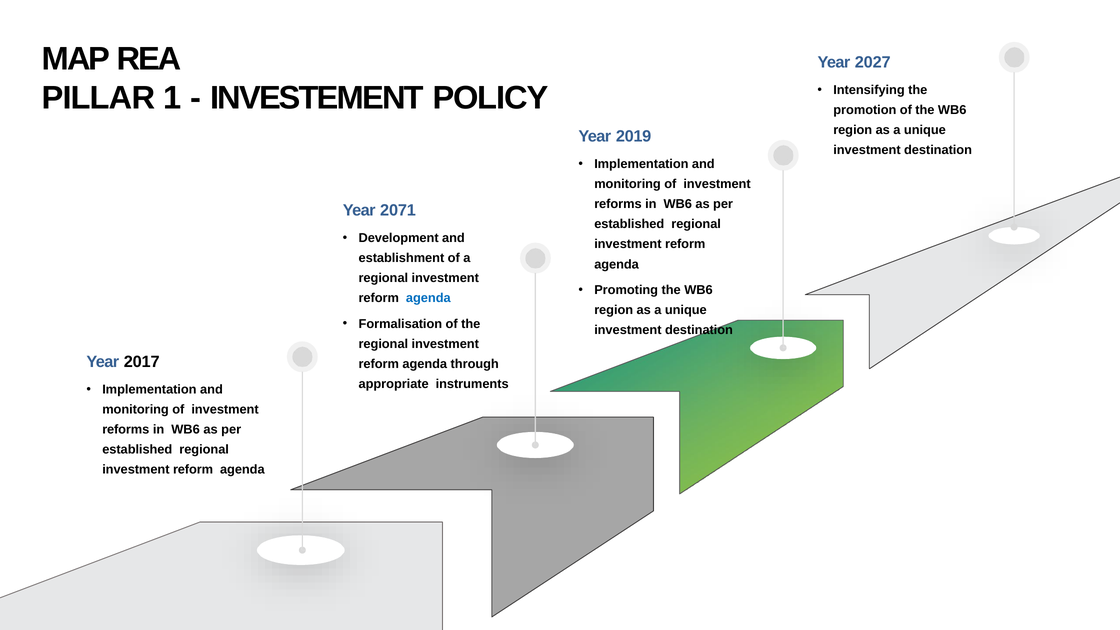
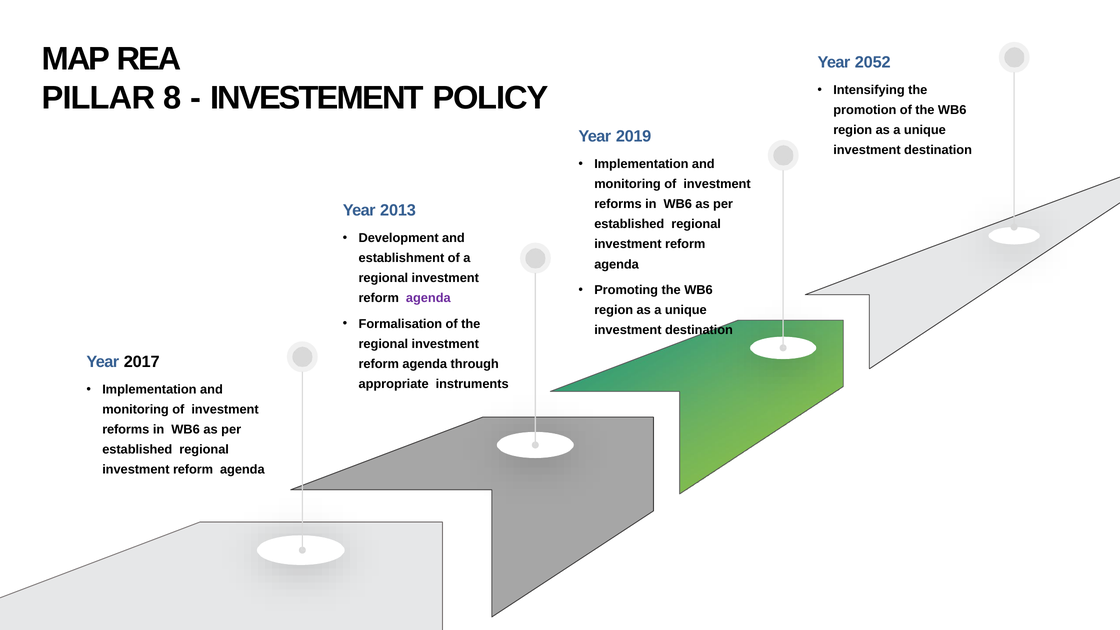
2027: 2027 -> 2052 (873, 63)
1: 1 -> 8 (172, 98)
2071: 2071 -> 2013 (398, 210)
agenda colour: blue -> purple (428, 298)
